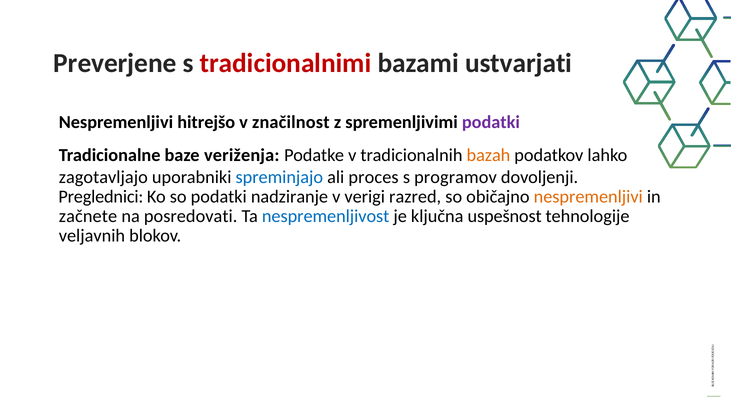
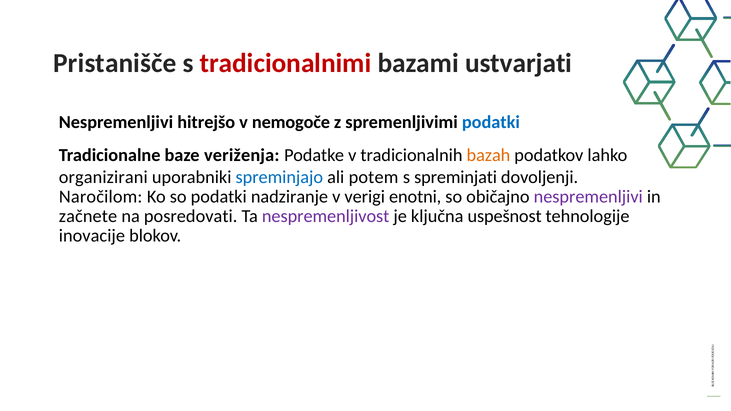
Preverjene: Preverjene -> Pristanišče (115, 63)
značilnost: značilnost -> nemogoče (291, 122)
podatki colour: purple -> blue (491, 122)
zagotavljajo: zagotavljajo -> organizirani (103, 177)
proces: proces -> potem (374, 177)
programov: programov -> spreminjati (456, 177)
Preglednici: Preglednici -> Naročilom (101, 197)
razred: razred -> enotni (415, 197)
nespremenljivi colour: orange -> purple (588, 197)
nespremenljivost colour: blue -> purple (326, 216)
veljavnih: veljavnih -> inovacije (92, 236)
